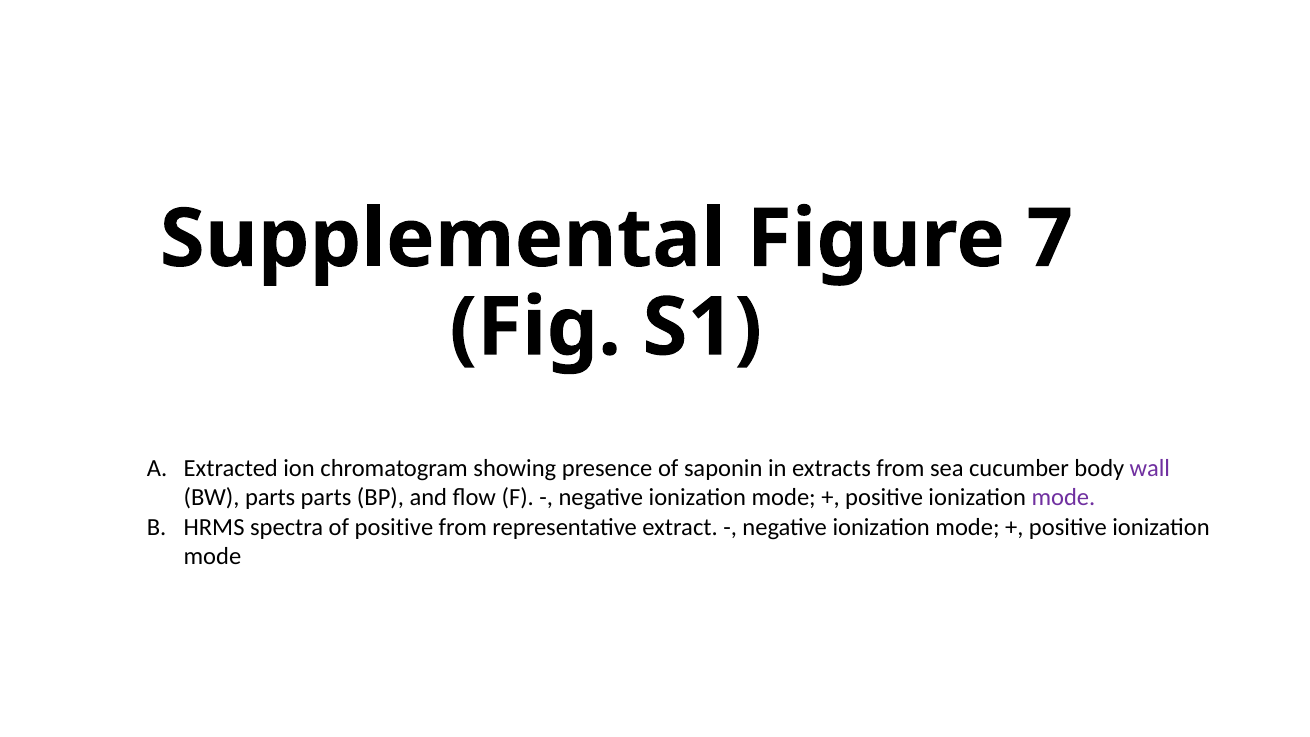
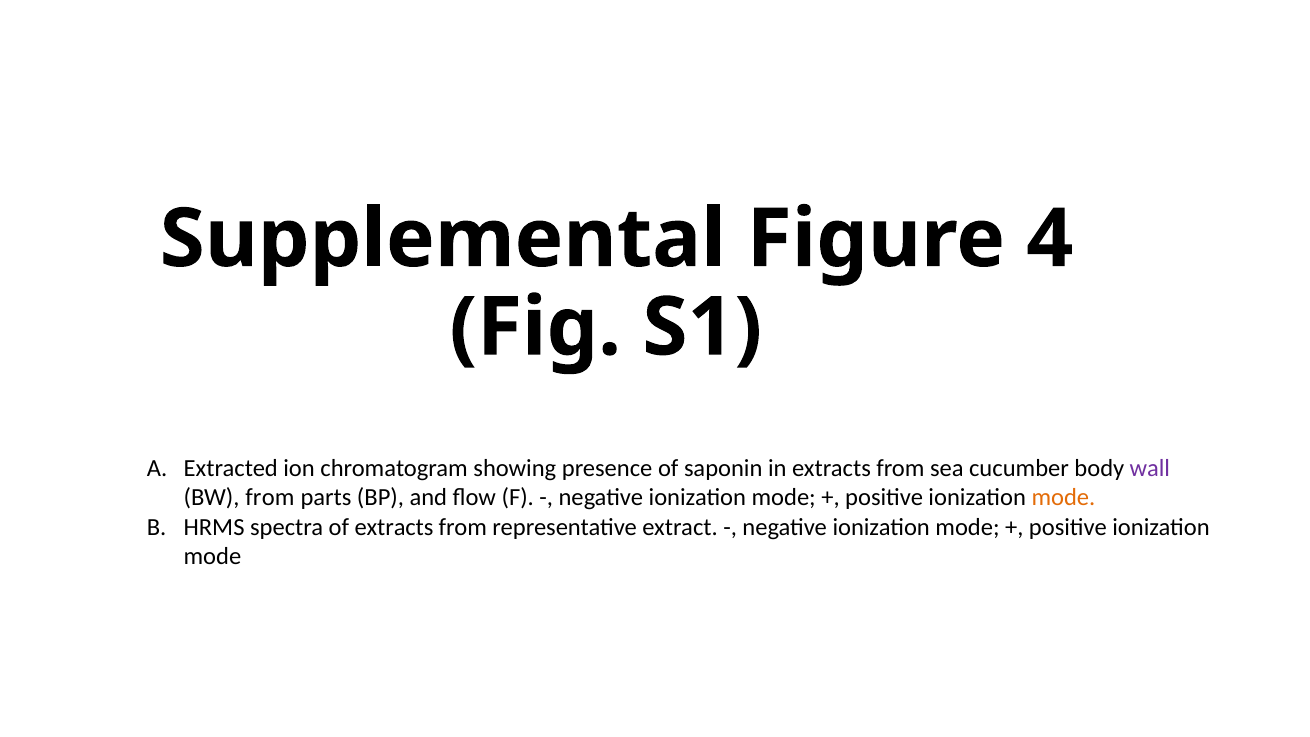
7: 7 -> 4 (1050, 239)
BW parts: parts -> from (270, 498)
mode colour: purple -> orange (1063, 498)
of positive: positive -> extracts (394, 527)
